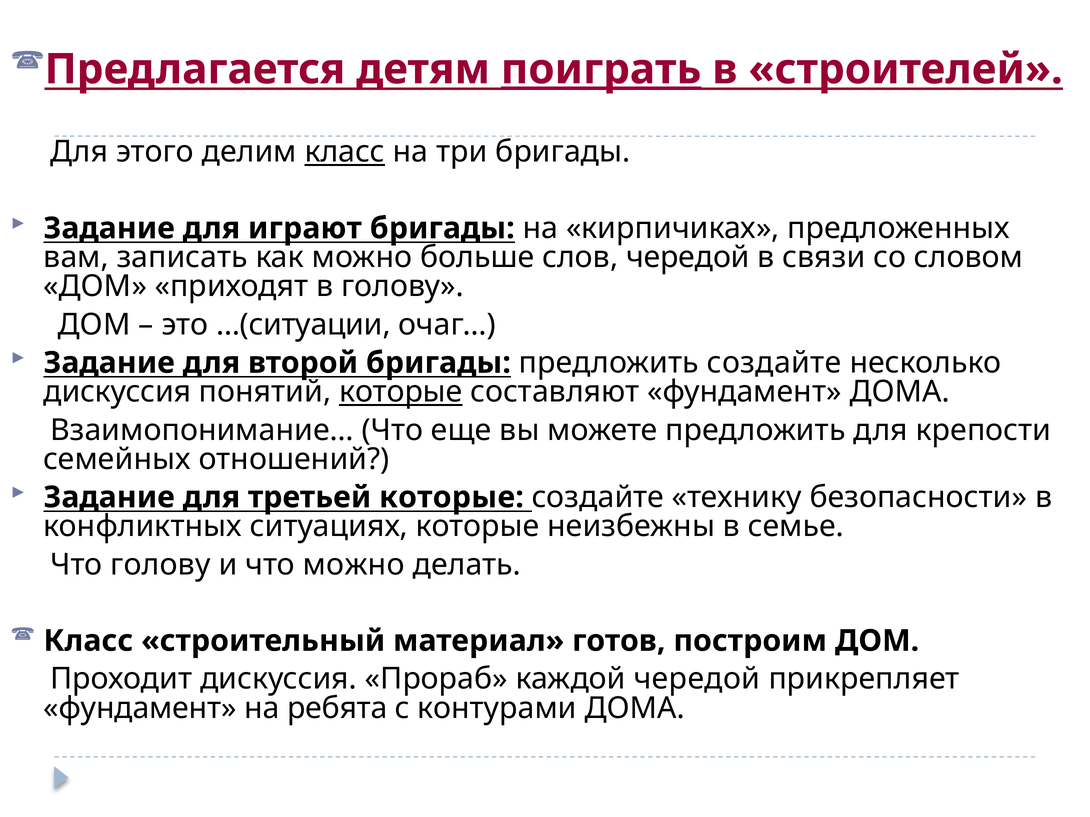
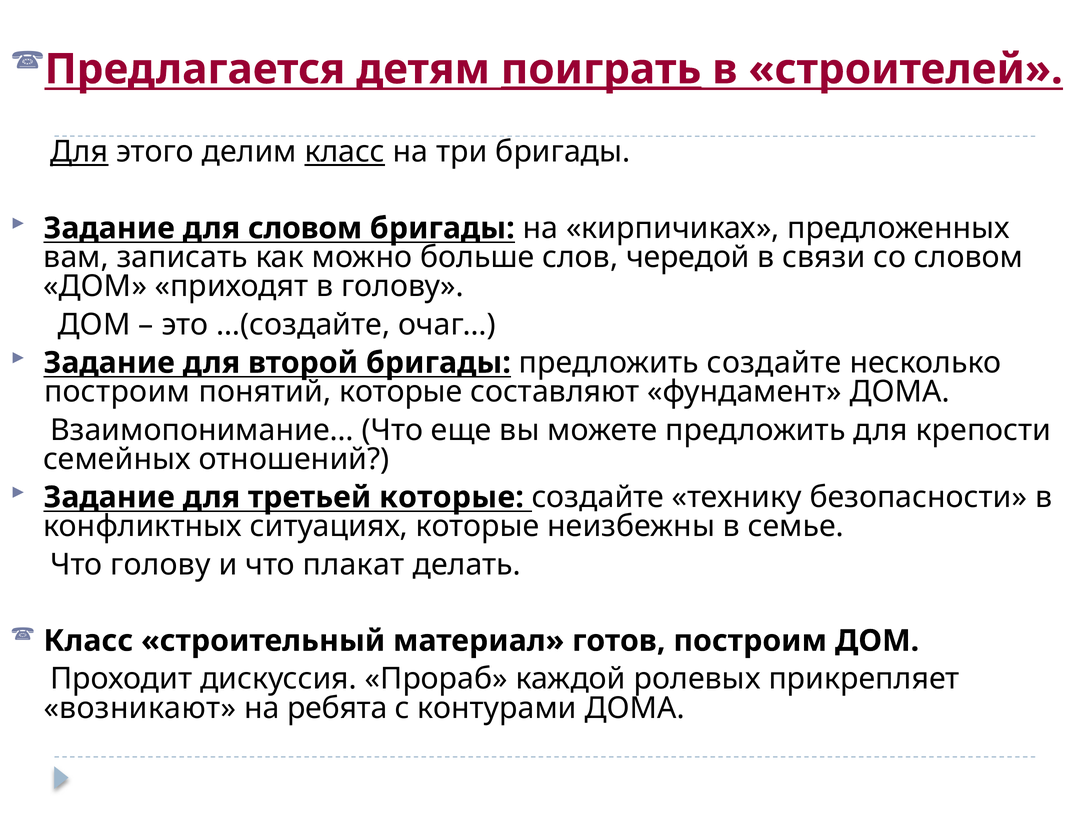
Для underline: none -> present (79, 152)
для играют: играют -> словом (305, 228)
…(ситуации: …(ситуации -> …(создайте (303, 325)
дискуссия: дискуссия -> построим (117, 392)
которые underline: present -> none (401, 392)
что можно: можно -> плакат (354, 565)
каждой чередой: чередой -> ролевых (697, 679)
фундамент: фундамент -> возникают (140, 709)
